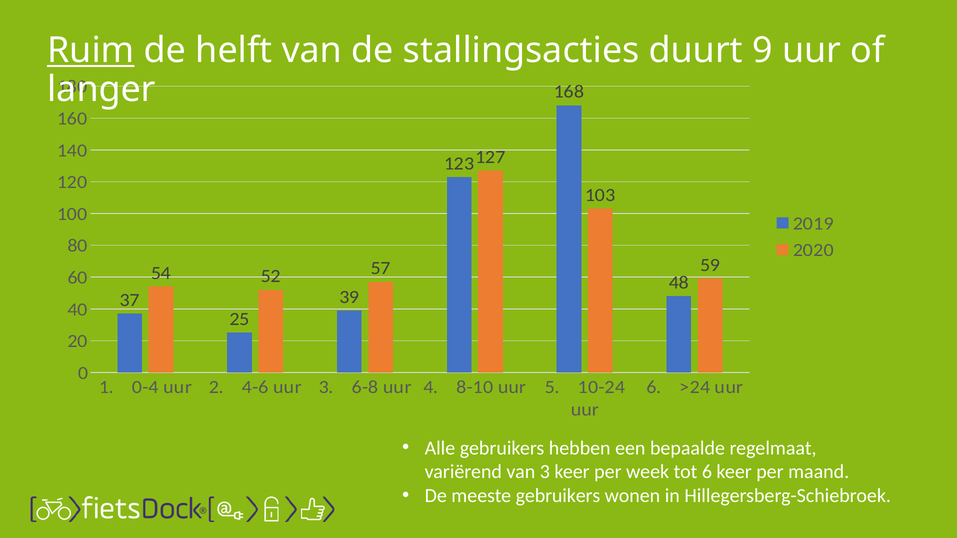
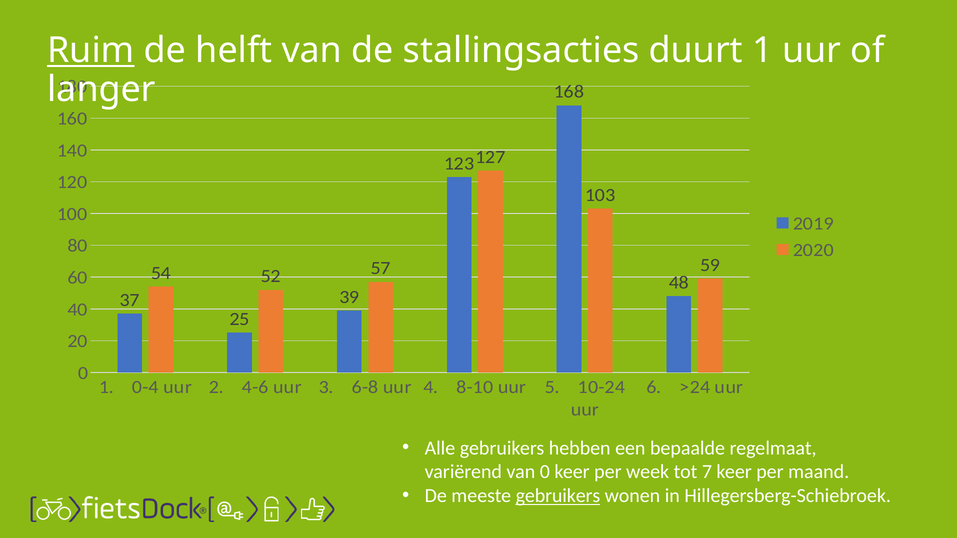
duurt 9: 9 -> 1 (762, 51)
van 3: 3 -> 0 (545, 472)
tot 6: 6 -> 7 (707, 472)
gebruikers underline: none -> present (558, 496)
